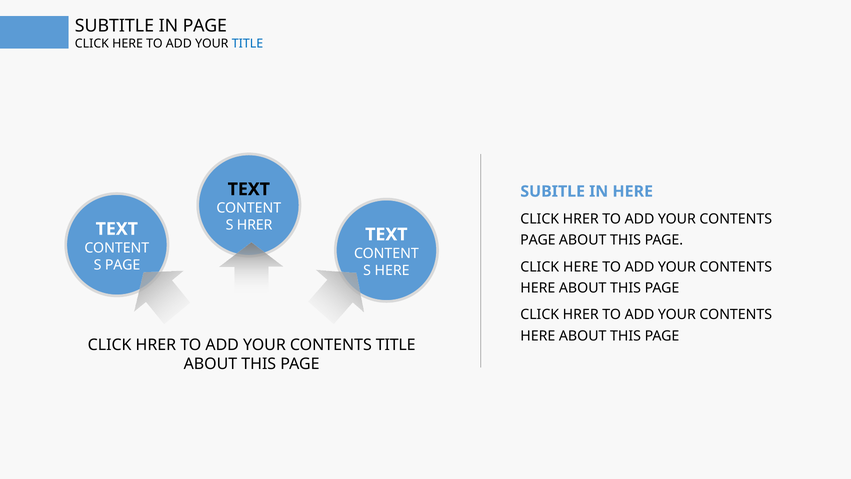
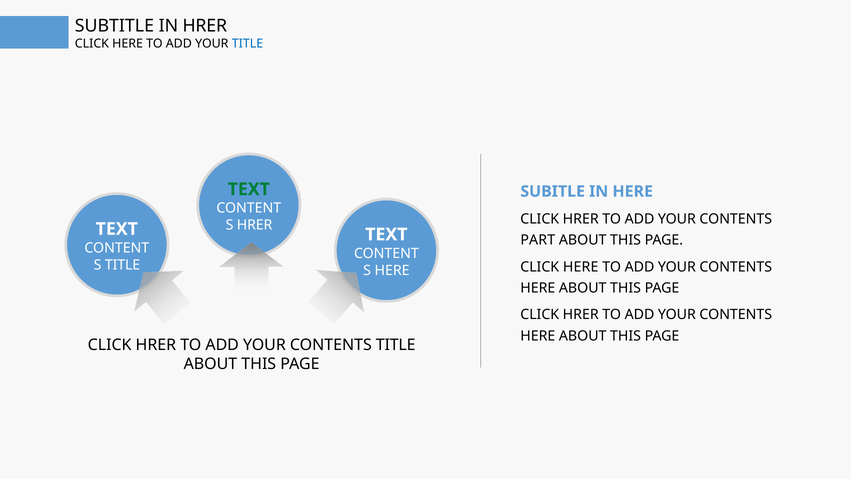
IN PAGE: PAGE -> HRER (205, 26)
TEXT colour: black -> green (249, 189)
PAGE: PAGE -> PART (538, 240)
PAGE: PAGE -> TITLE (123, 265)
